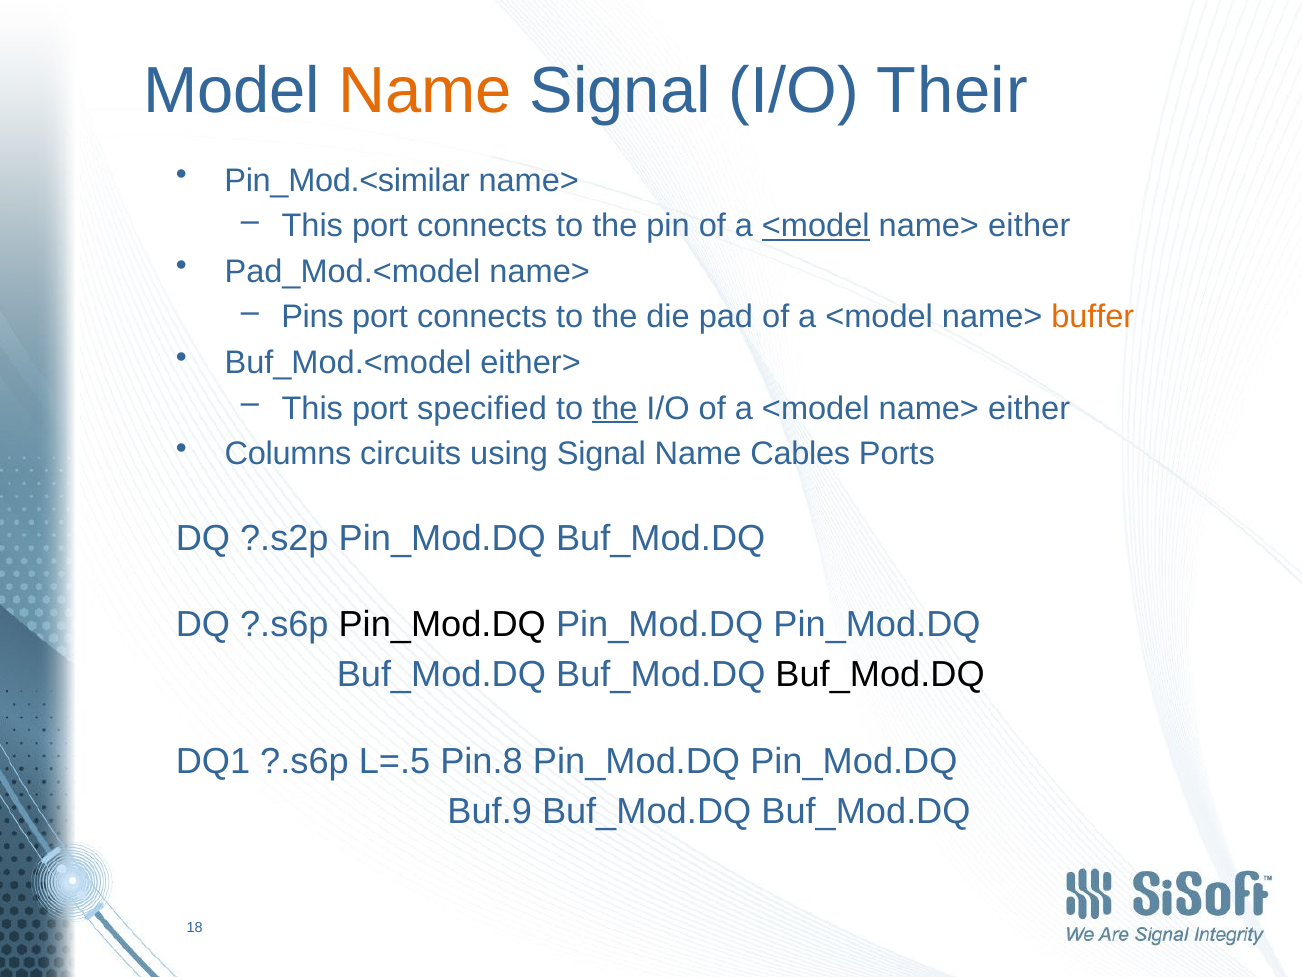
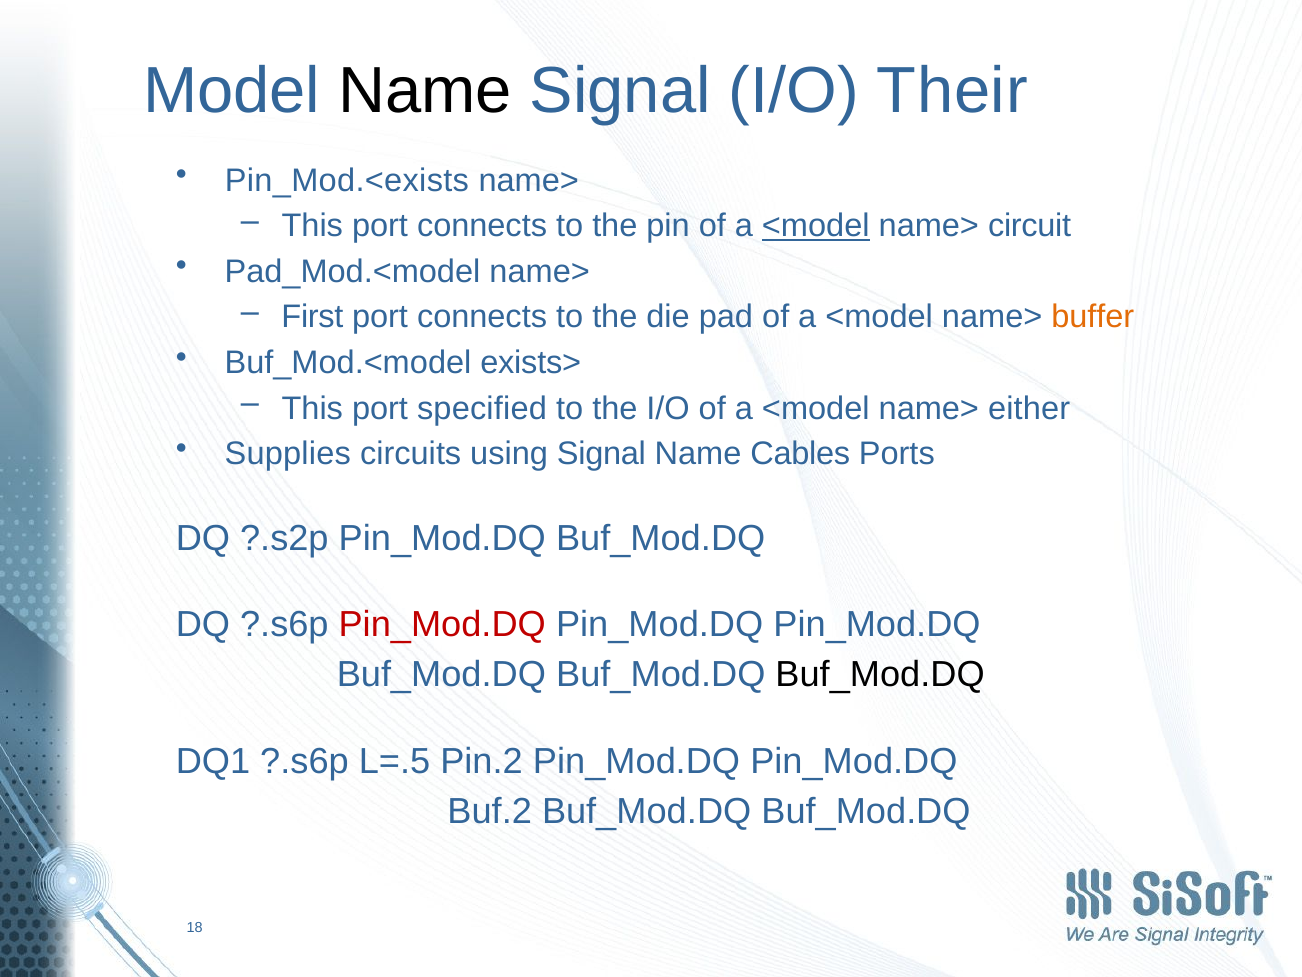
Name colour: orange -> black (425, 91)
Pin_Mod.<similar: Pin_Mod.<similar -> Pin_Mod.<exists (347, 180)
either: either -> circuit (1030, 226)
Pins: Pins -> First (312, 317)
either>: either> -> exists> (531, 362)
the underline: present -> none (615, 408)
Columns: Columns -> Supplies (288, 454)
Pin_Mod.DQ colour: black -> red (442, 624)
Pin.8: Pin.8 -> Pin.2 (482, 761)
Buf.9: Buf.9 -> Buf.2 (490, 811)
